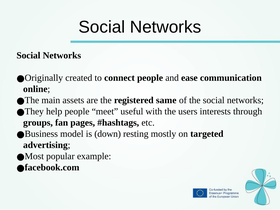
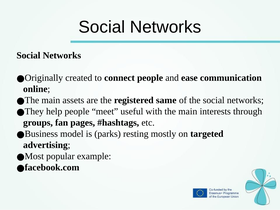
the users: users -> main (188, 111)
down: down -> parks (108, 134)
